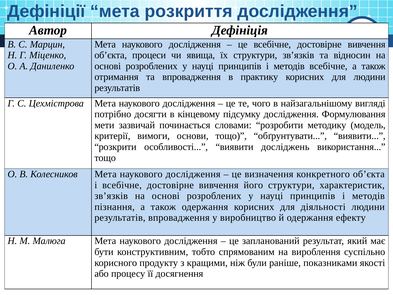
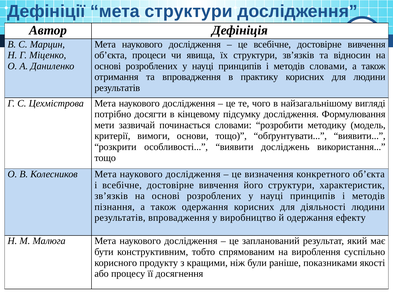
мета розкриття: розкриття -> структури (189, 11)
методів всебічне: всебічне -> словами (328, 66)
